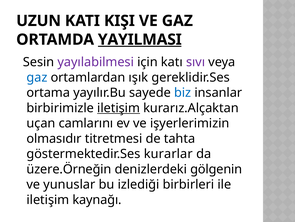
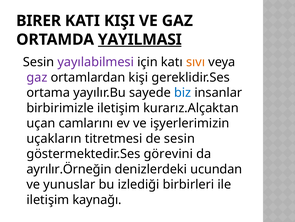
UZUN: UZUN -> BIRER (39, 21)
sıvı colour: purple -> orange (196, 62)
gaz colour: blue -> purple (37, 77)
ortamlardan ışık: ışık -> kişi (138, 77)
iletişim underline: present -> none (119, 108)
olmasıdır: olmasıdır -> uçakların (54, 138)
de tahta: tahta -> sesin (179, 138)
kurarlar: kurarlar -> görevini (168, 153)
üzere.Örneğin: üzere.Örneğin -> ayrılır.Örneğin (69, 169)
gölgenin: gölgenin -> ucundan (216, 169)
